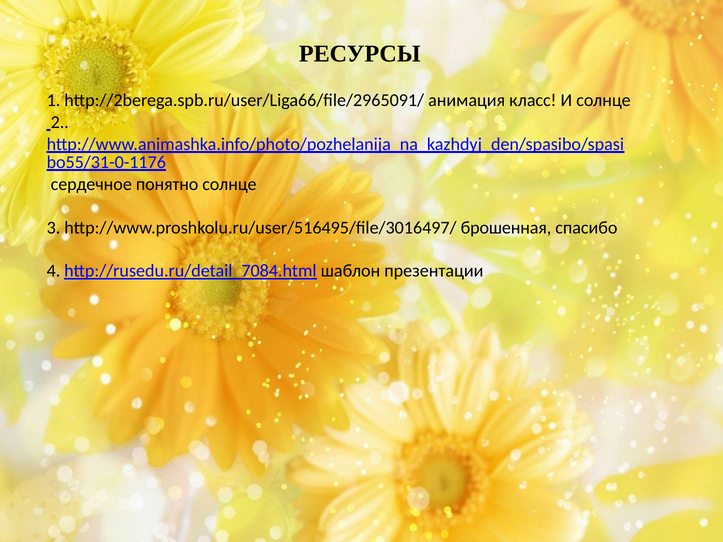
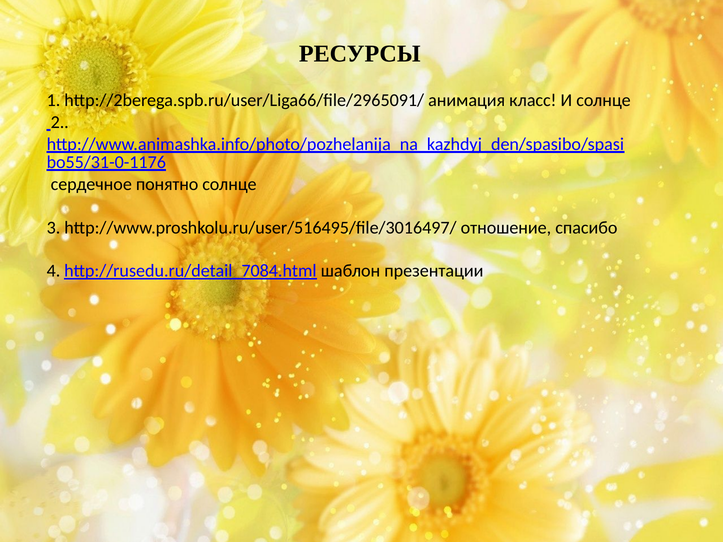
брошенная: брошенная -> отношение (506, 228)
